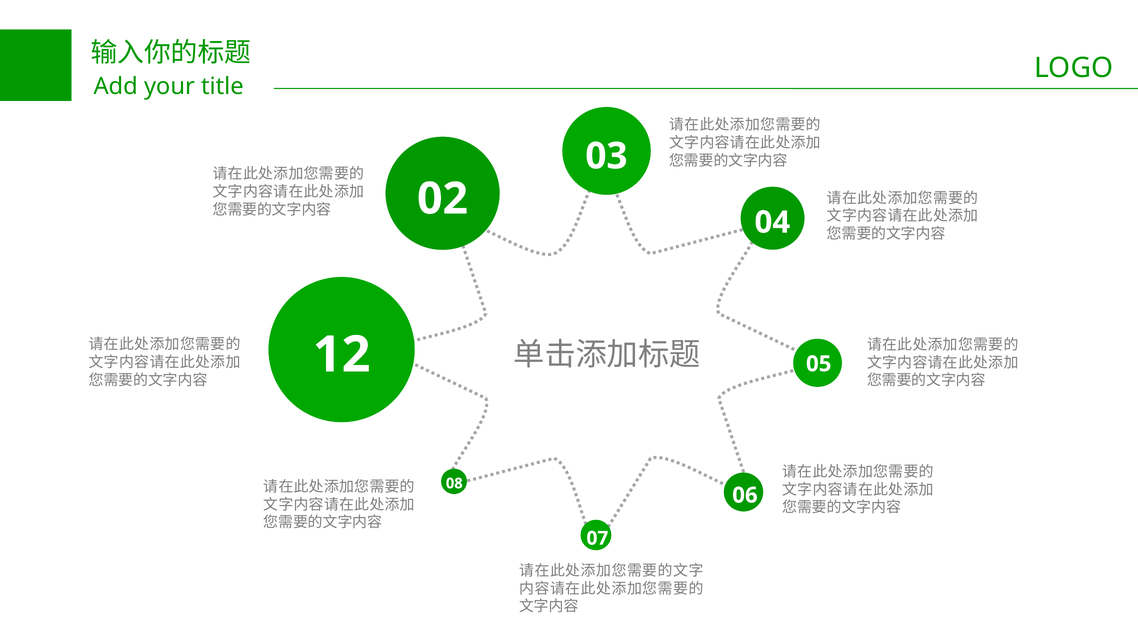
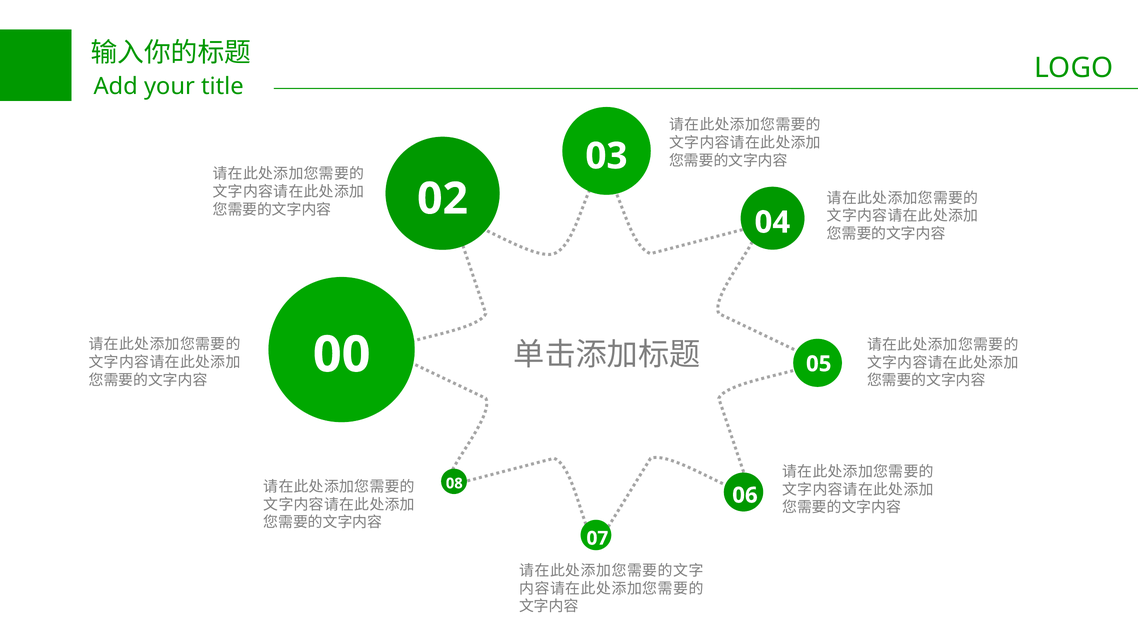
12: 12 -> 00 (342, 355)
